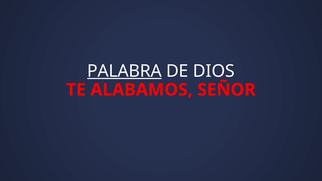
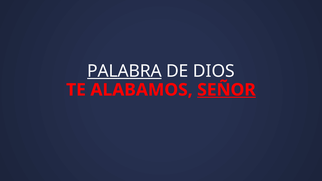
SEÑOR underline: none -> present (226, 90)
